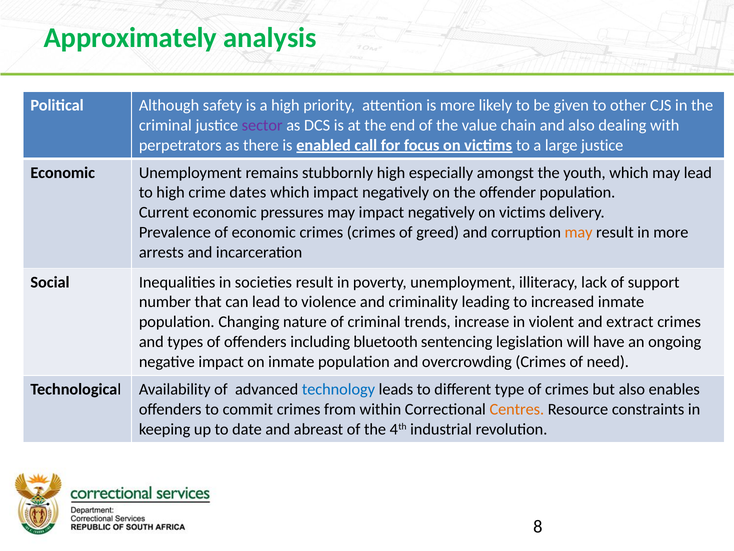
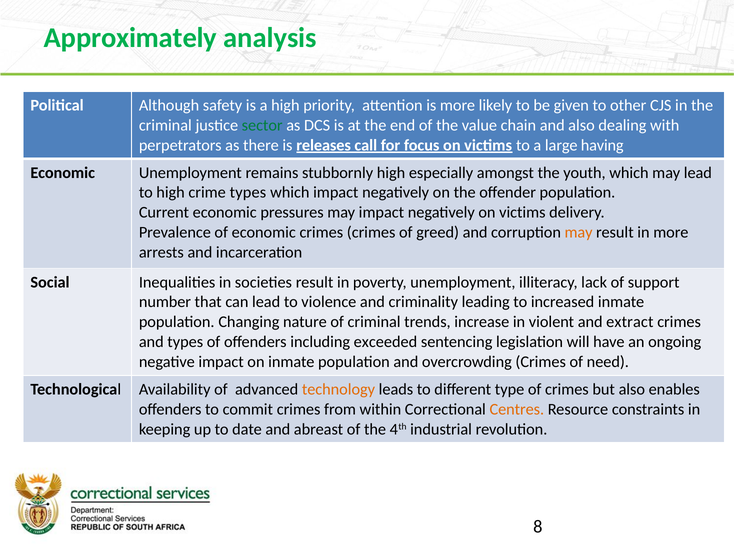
sector colour: purple -> green (262, 125)
enabled: enabled -> releases (324, 145)
large justice: justice -> having (602, 145)
crime dates: dates -> types (248, 192)
bluetooth: bluetooth -> exceeded (385, 342)
technology colour: blue -> orange (338, 389)
